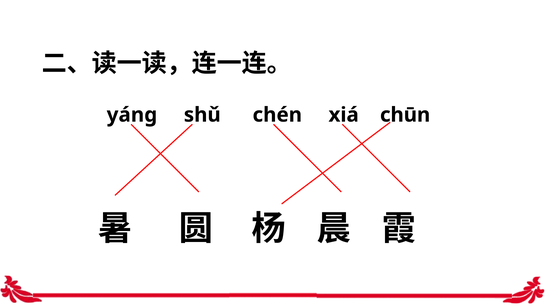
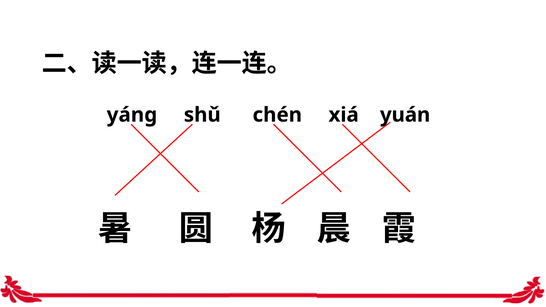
chūn: chūn -> yuán (405, 115)
